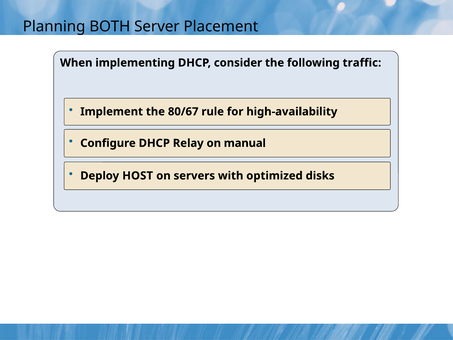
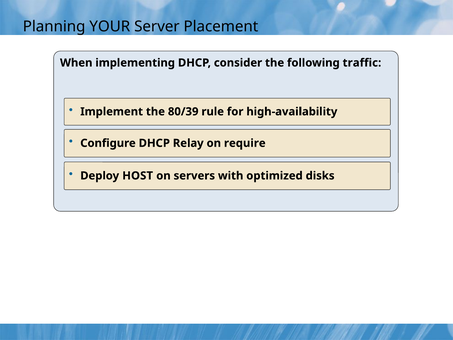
BOTH: BOTH -> YOUR (110, 26)
80/67: 80/67 -> 80/39 (183, 112)
manual: manual -> require (245, 143)
